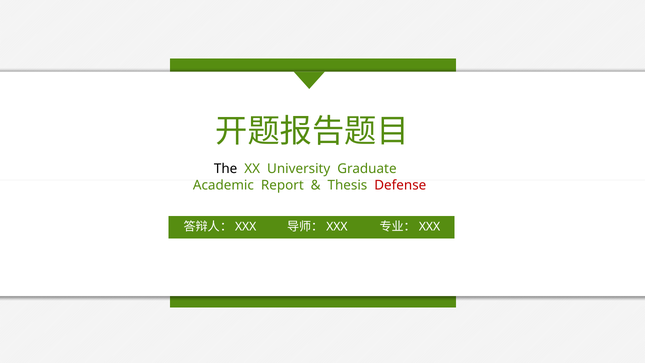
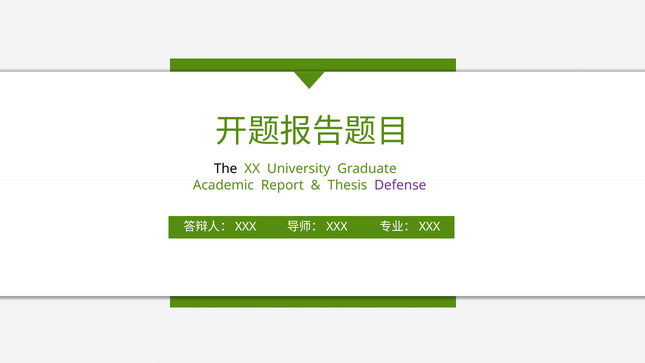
Defense colour: red -> purple (400, 185)
